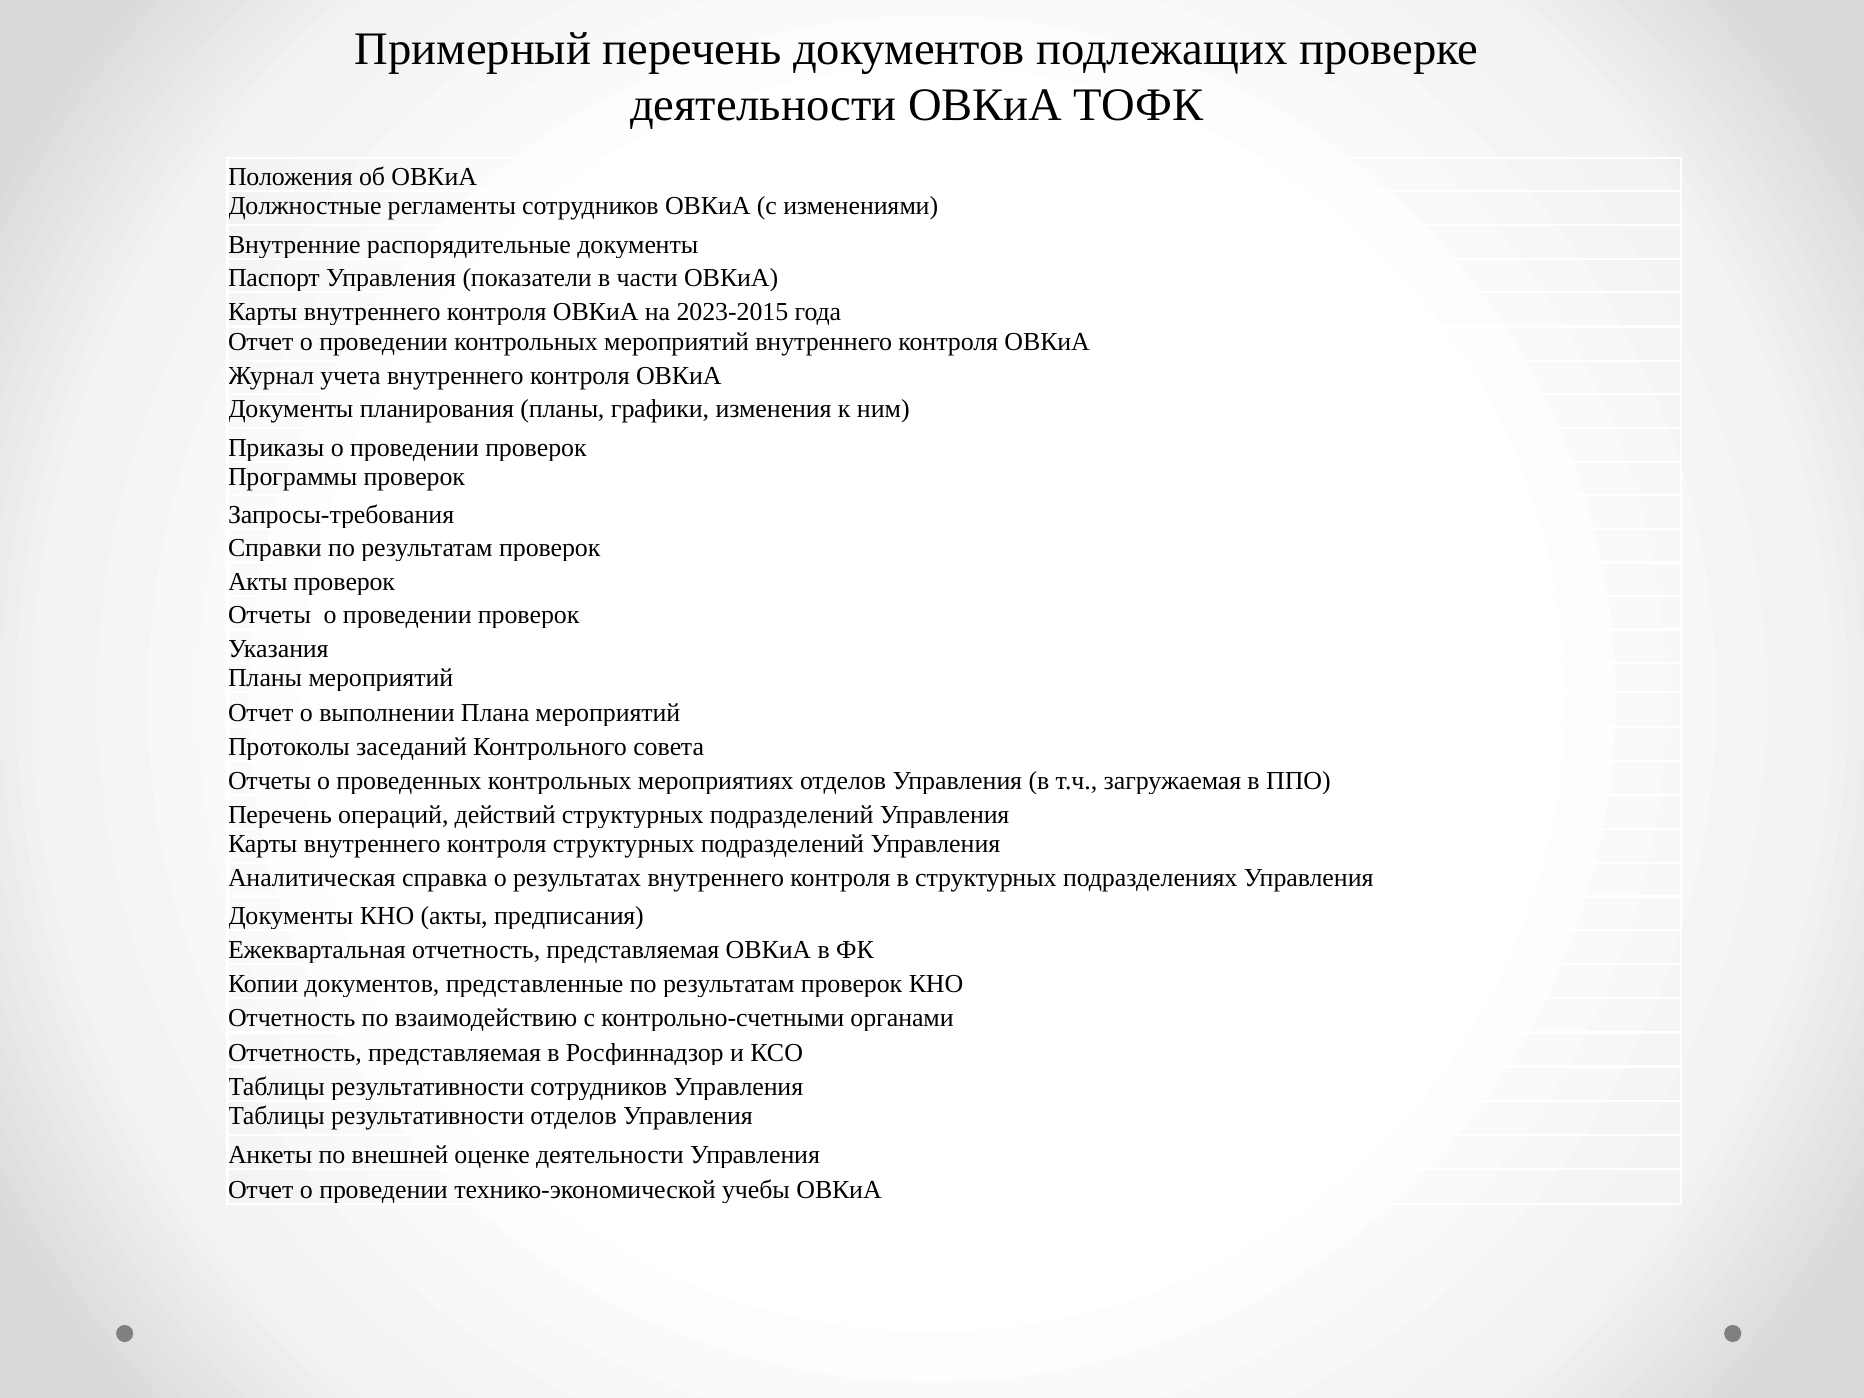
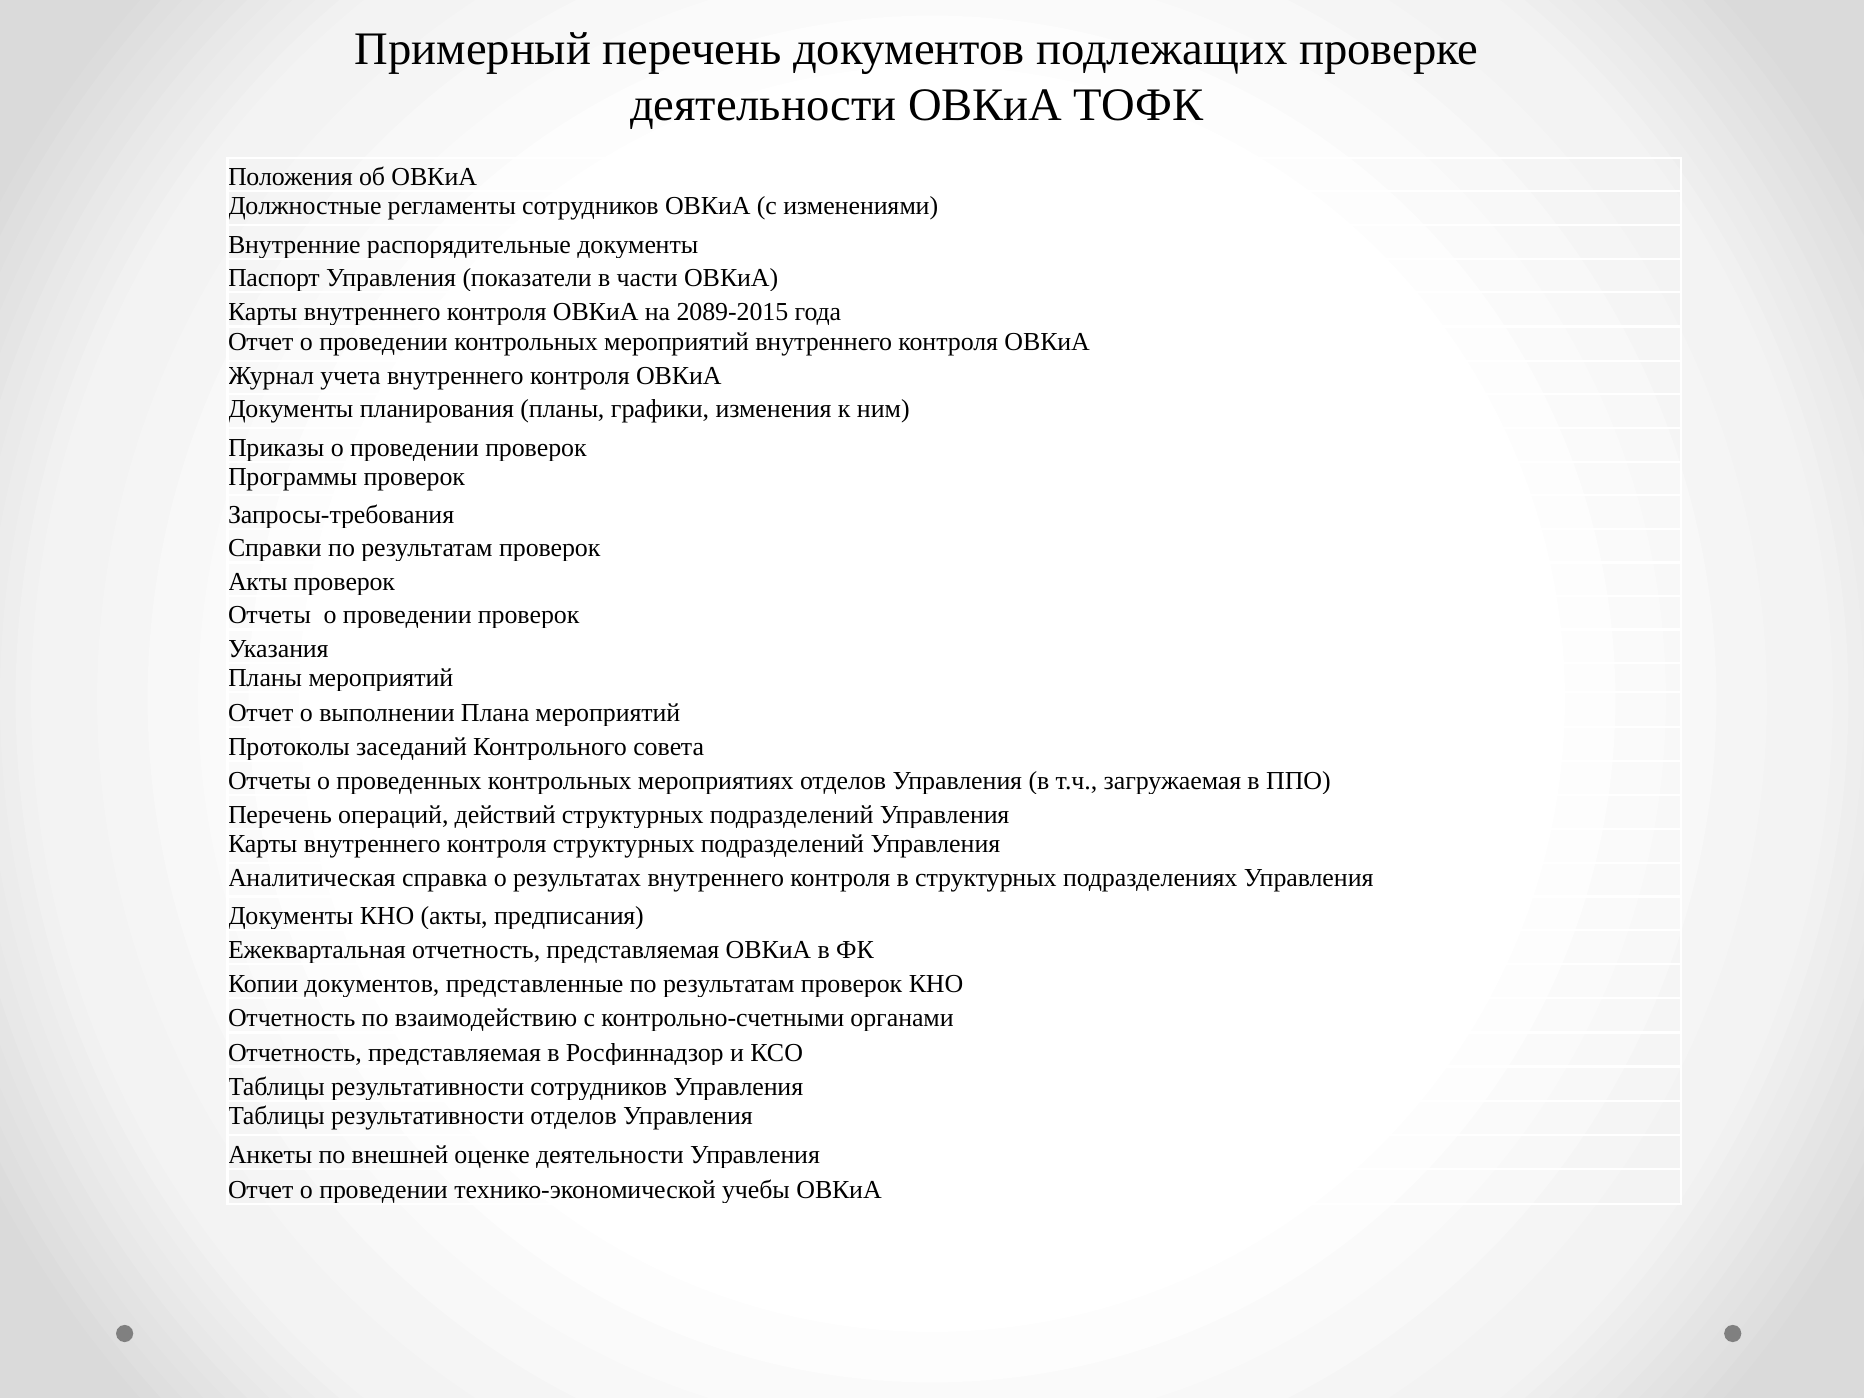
2023-2015: 2023-2015 -> 2089-2015 (732, 312)
